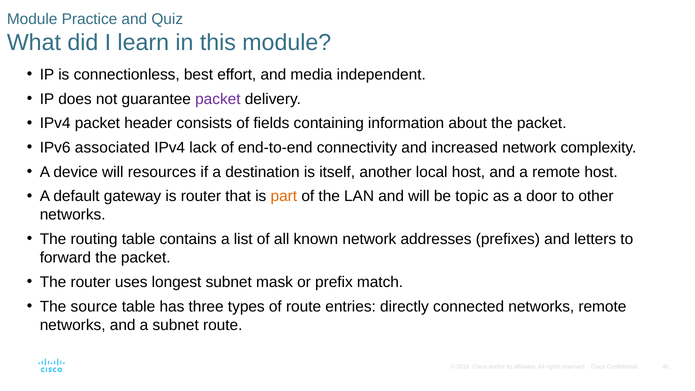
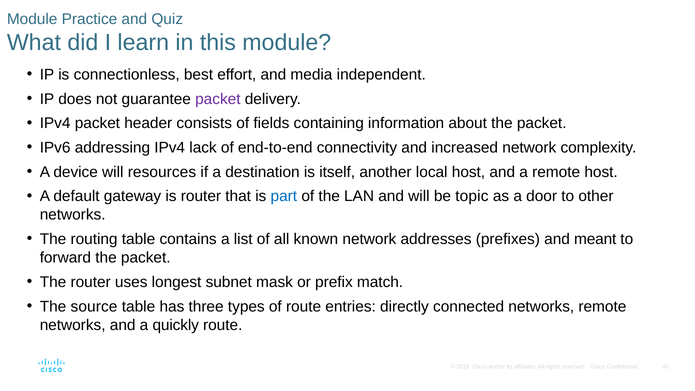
associated: associated -> addressing (112, 148)
part colour: orange -> blue (284, 196)
letters: letters -> meant (595, 239)
a subnet: subnet -> quickly (176, 325)
